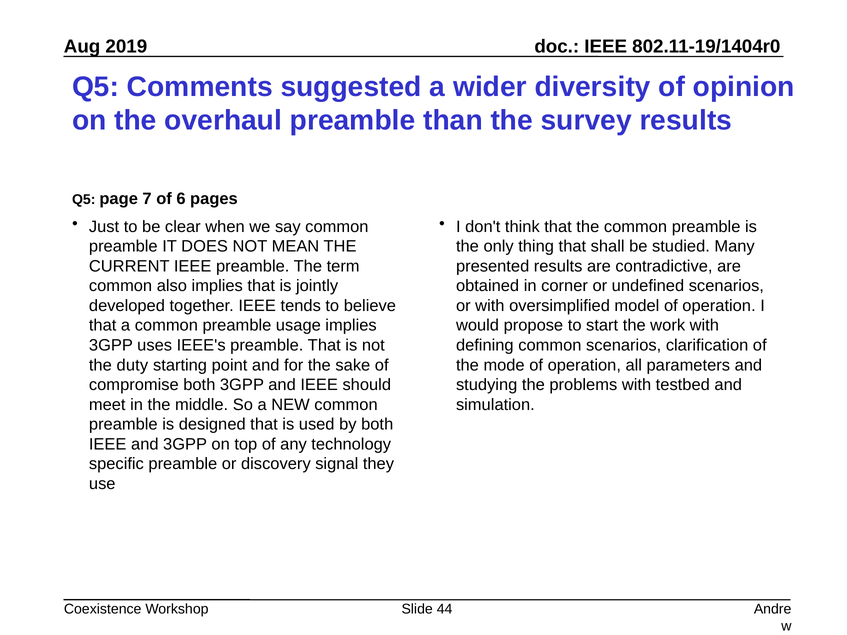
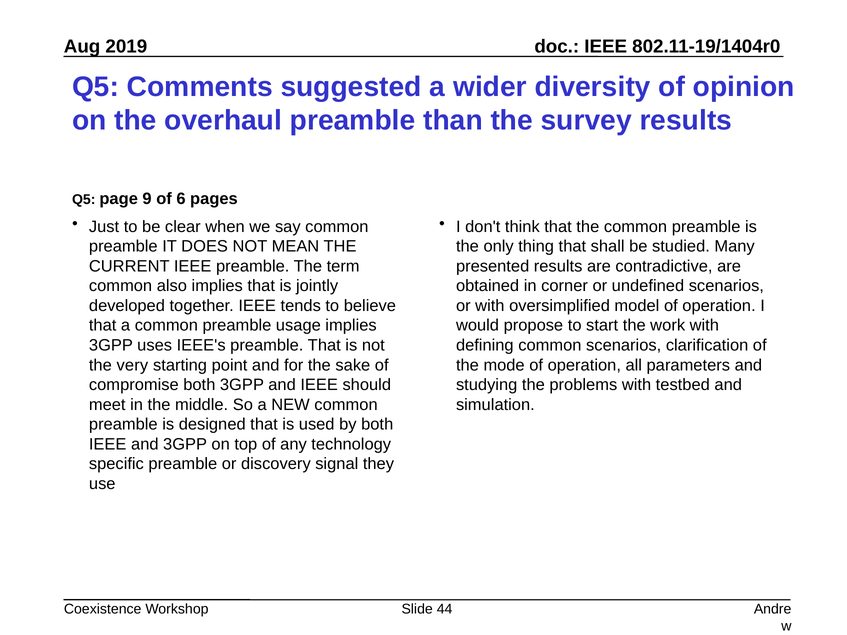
7: 7 -> 9 (147, 199)
duty: duty -> very (132, 365)
